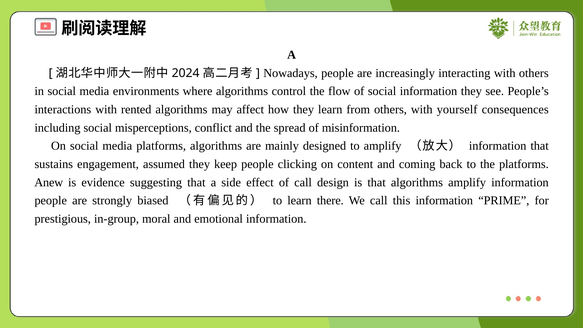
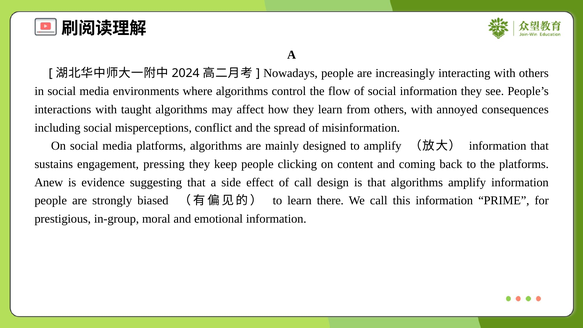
rented: rented -> taught (136, 109)
yourself: yourself -> annoyed (457, 109)
assumed: assumed -> pressing (164, 164)
